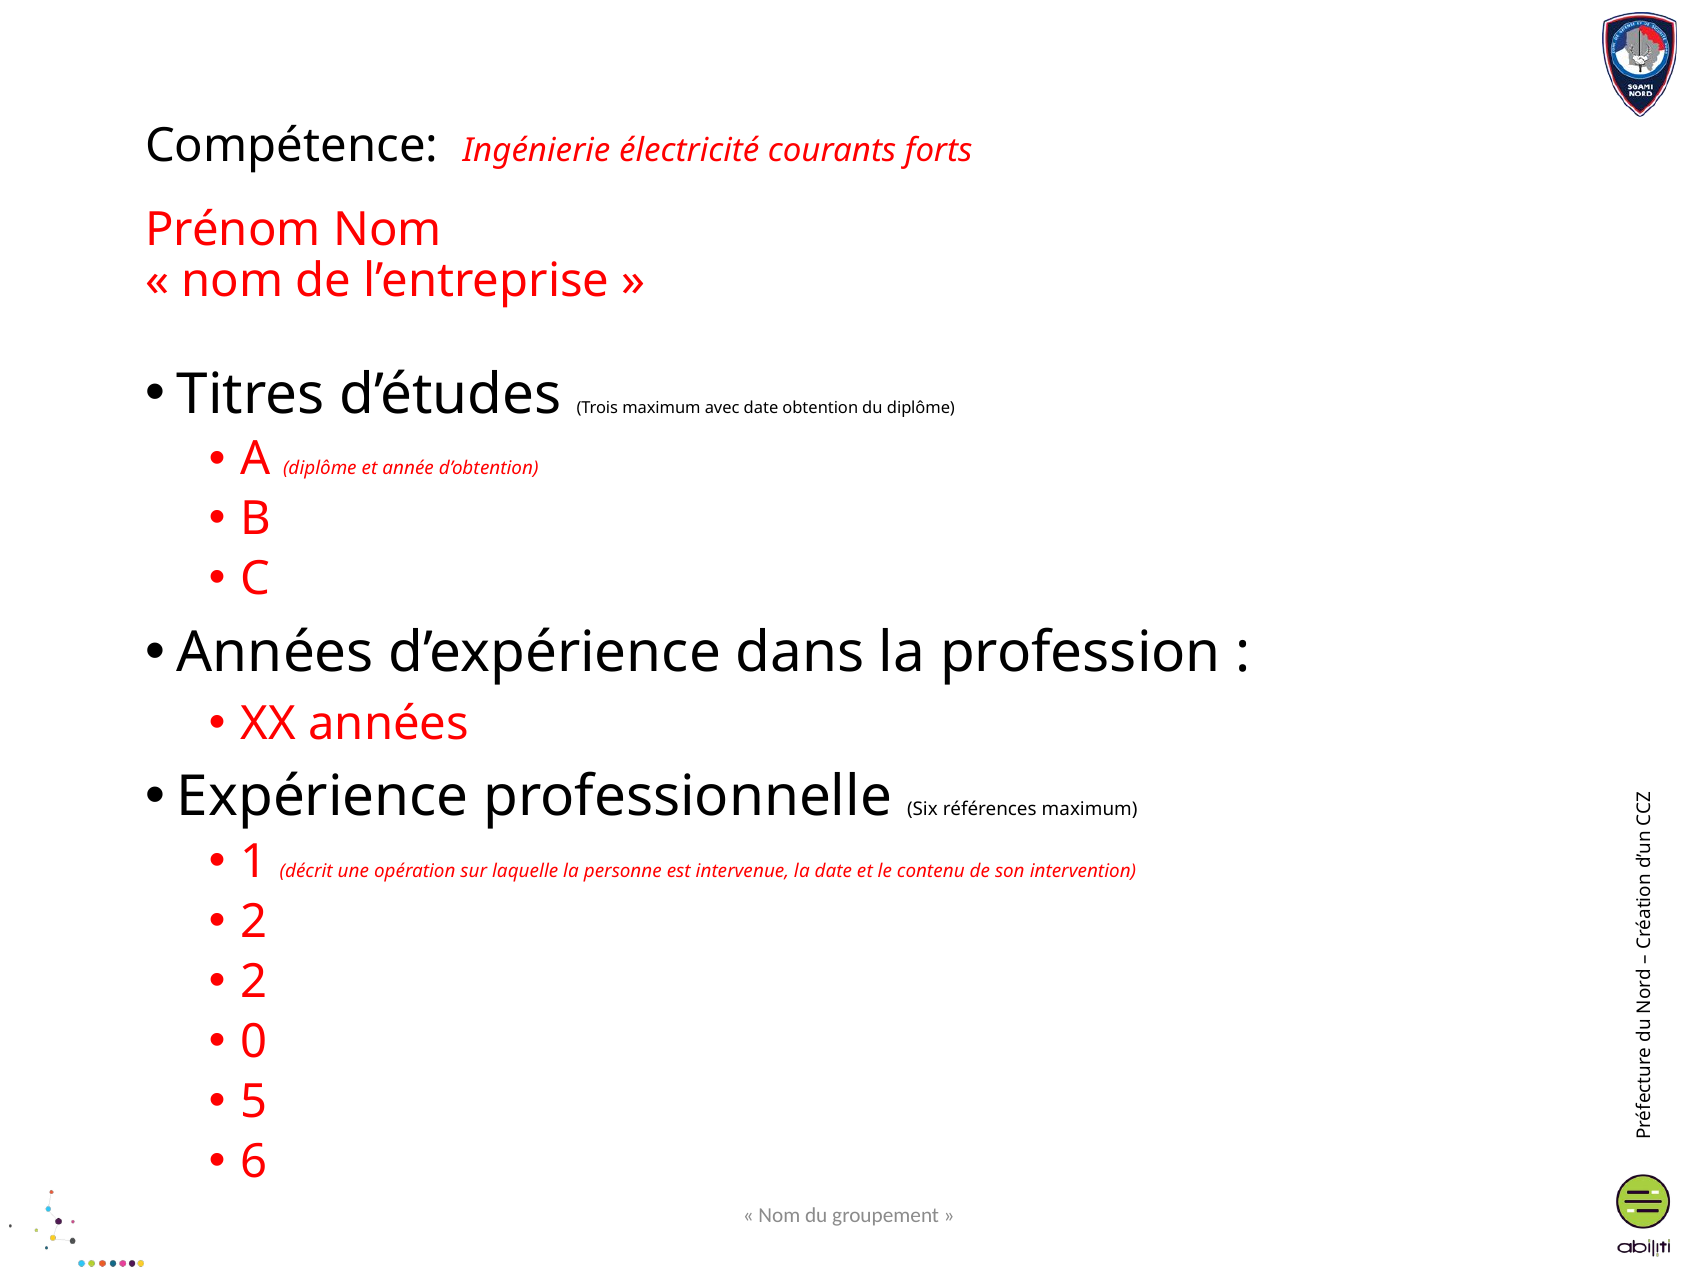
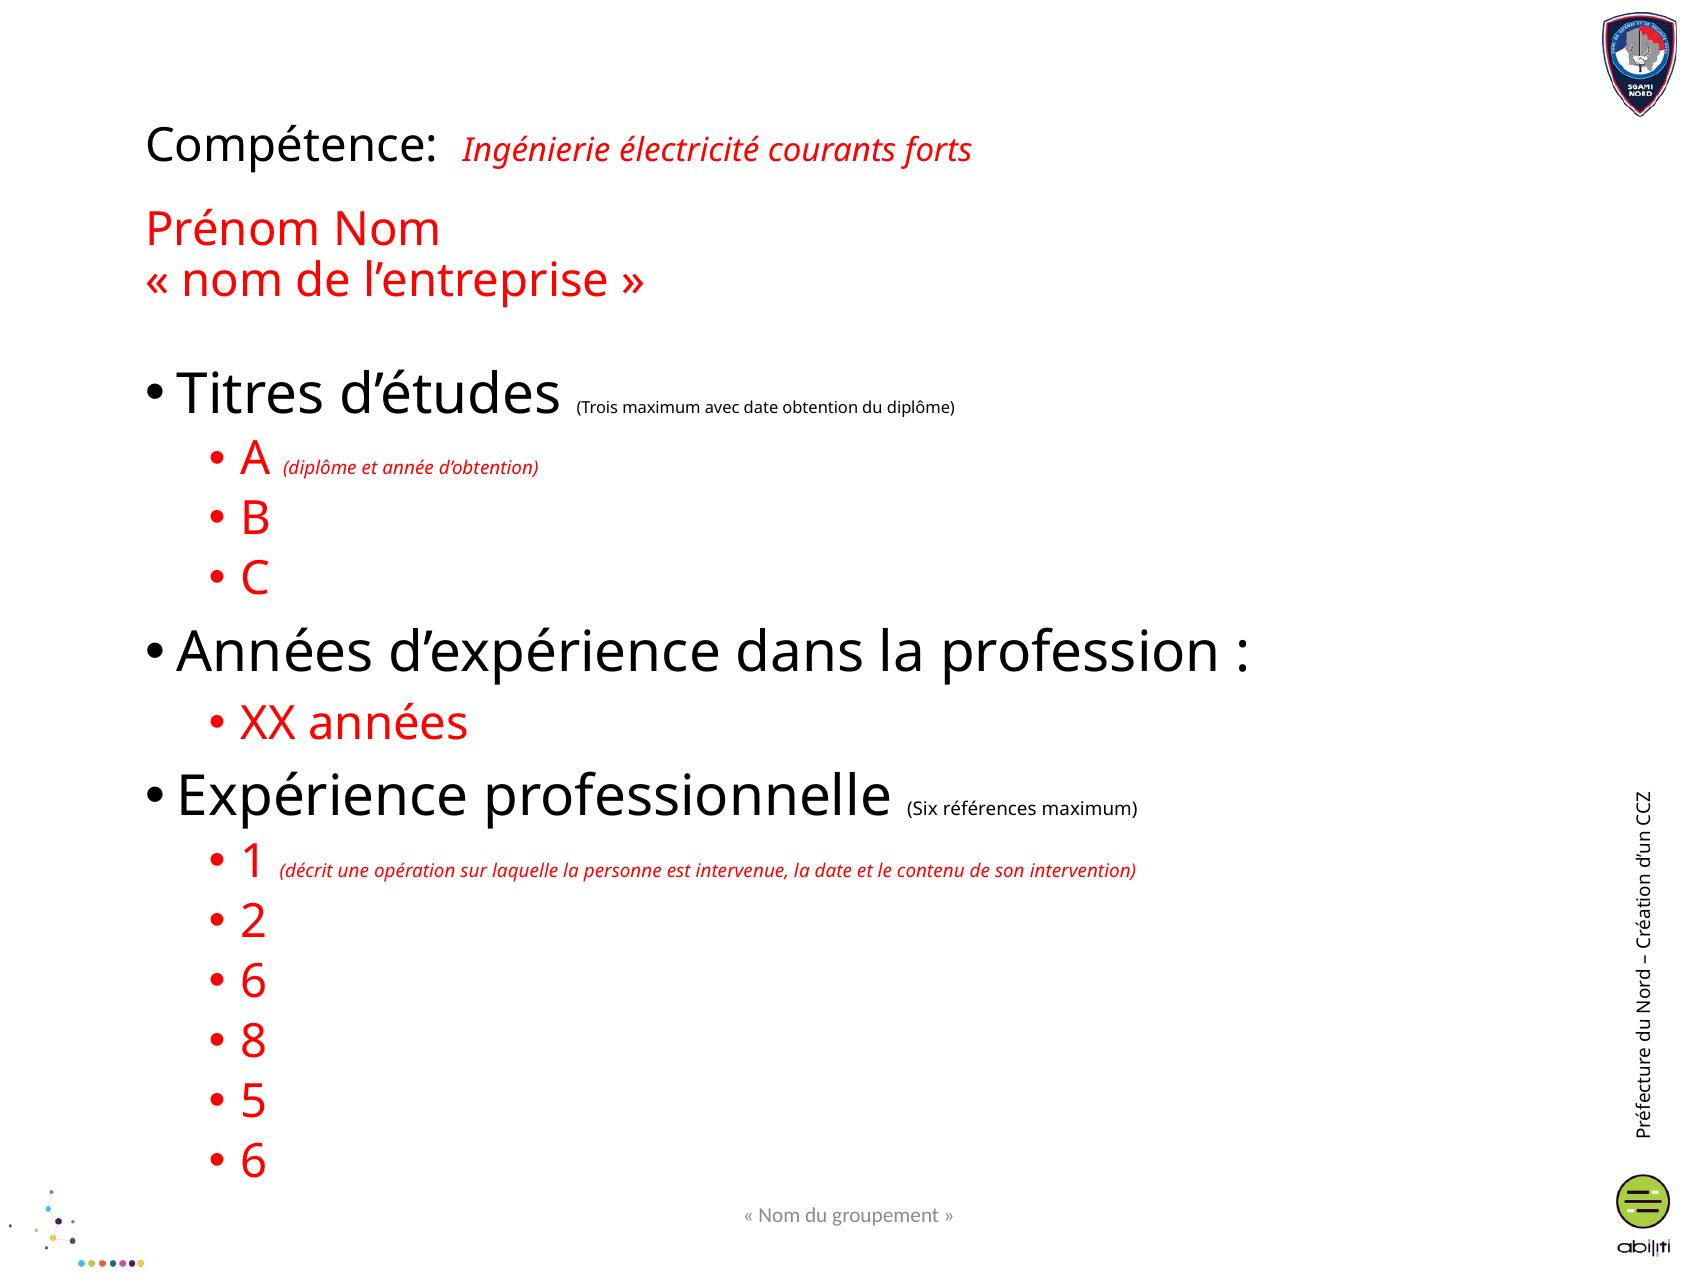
2: 2 -> 6 (254, 981)
0: 0 -> 8 (254, 1041)
